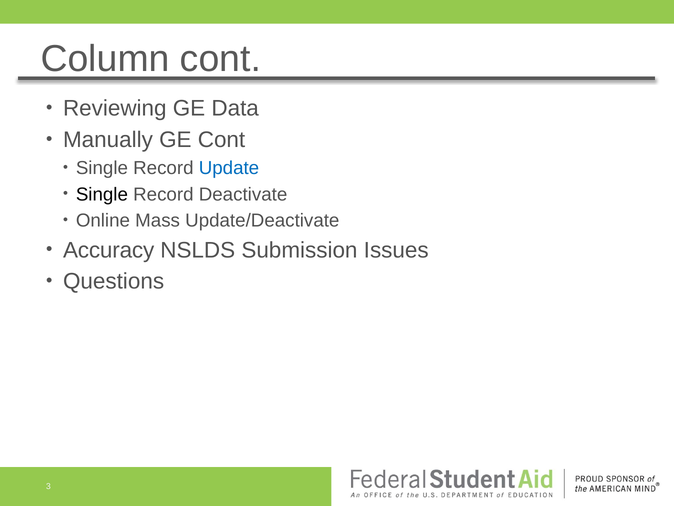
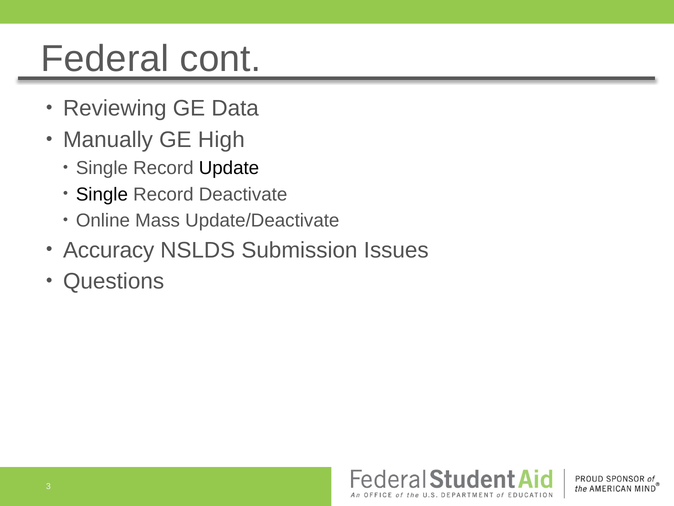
Column: Column -> Federal (105, 59)
GE Cont: Cont -> High (221, 140)
Update colour: blue -> black (229, 168)
